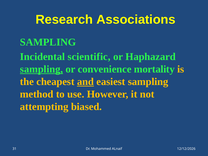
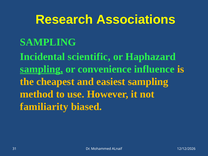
mortality: mortality -> influence (154, 69)
and underline: present -> none (85, 82)
attempting: attempting -> familiarity (44, 107)
